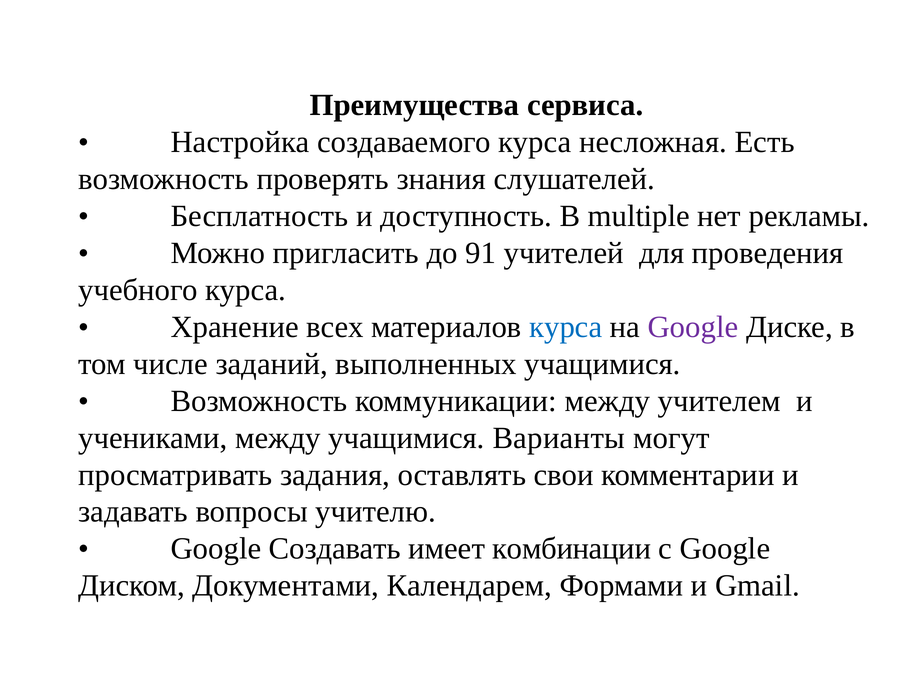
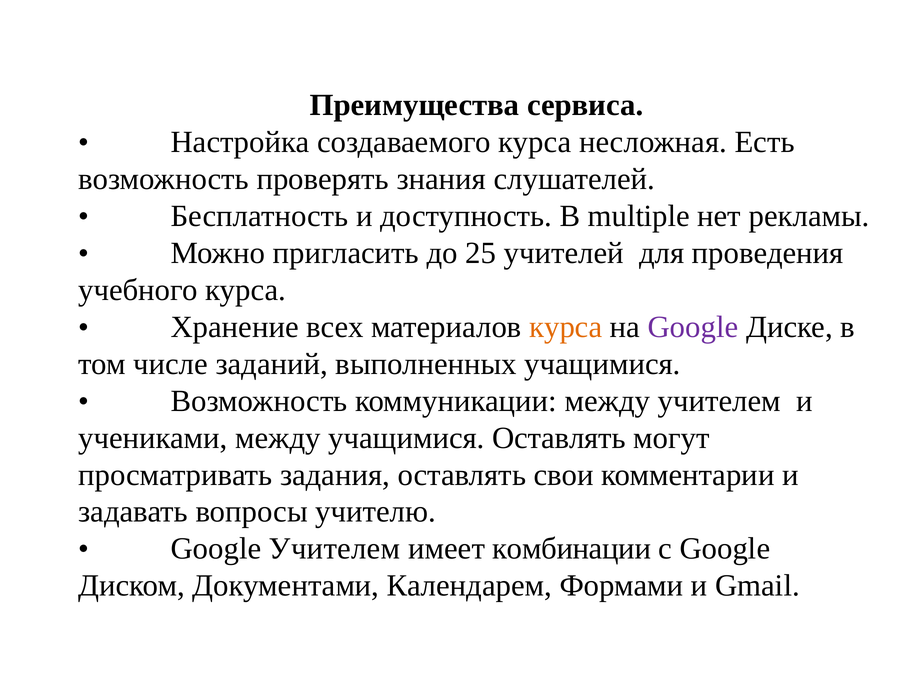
91: 91 -> 25 (481, 253)
курса colour: blue -> orange (566, 327)
учащимися Варианты: Варианты -> Оставлять (559, 438)
Google Создавать: Создавать -> Учителем (335, 549)
